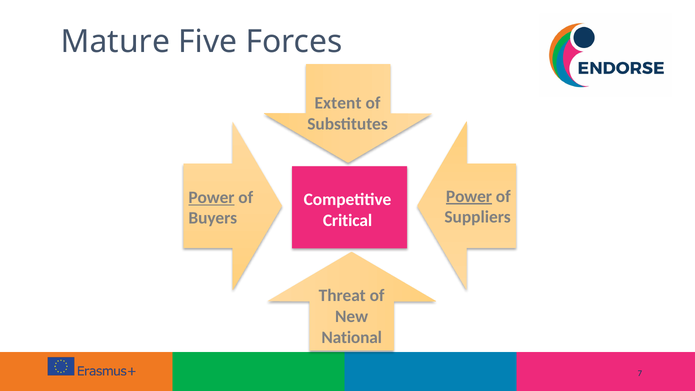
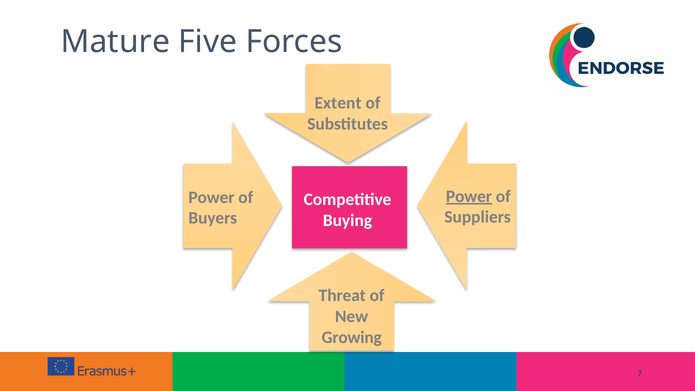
Power underline: present -> none (211, 197)
Critical: Critical -> Buying (347, 220)
National: National -> Growing (352, 337)
